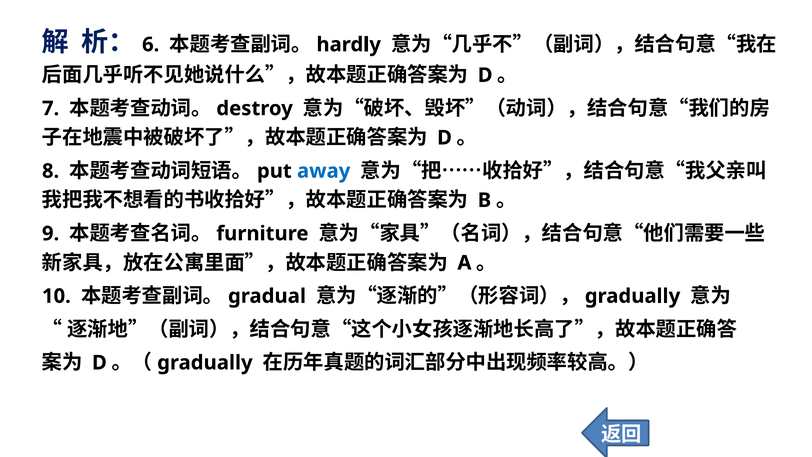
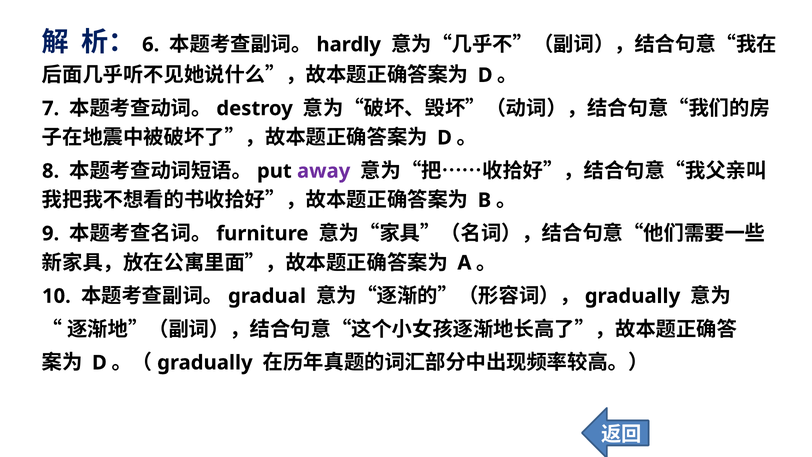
away colour: blue -> purple (324, 171)
